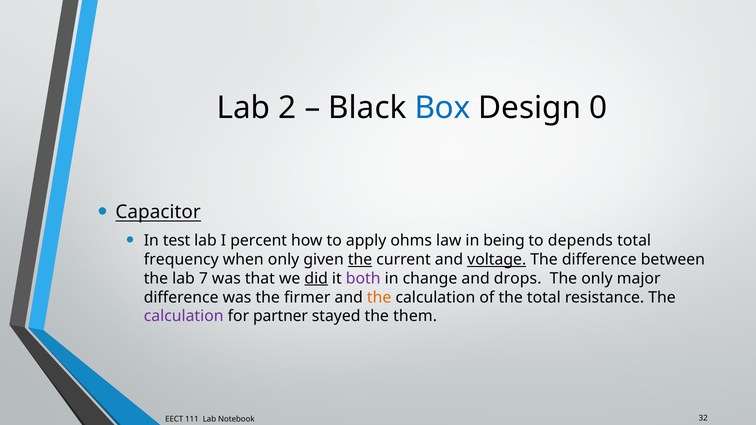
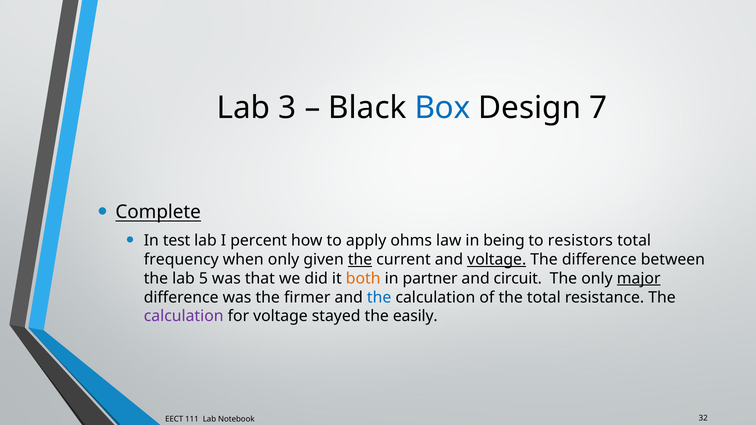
2: 2 -> 3 (287, 108)
0: 0 -> 7 (598, 108)
Capacitor: Capacitor -> Complete (158, 212)
depends: depends -> resistors (580, 241)
7: 7 -> 5 (203, 279)
did underline: present -> none (316, 279)
both colour: purple -> orange (363, 279)
change: change -> partner (430, 279)
drops: drops -> circuit (518, 279)
major underline: none -> present (639, 279)
the colour: orange -> blue (379, 297)
for partner: partner -> voltage (280, 316)
them: them -> easily (415, 316)
